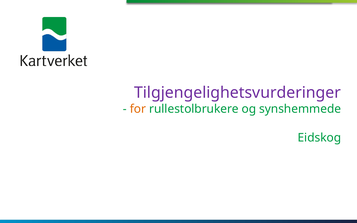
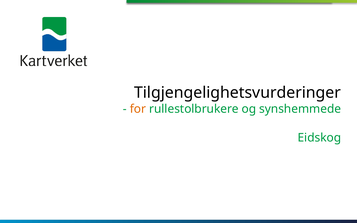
Tilgjengelighetsvurderinger colour: purple -> black (237, 93)
